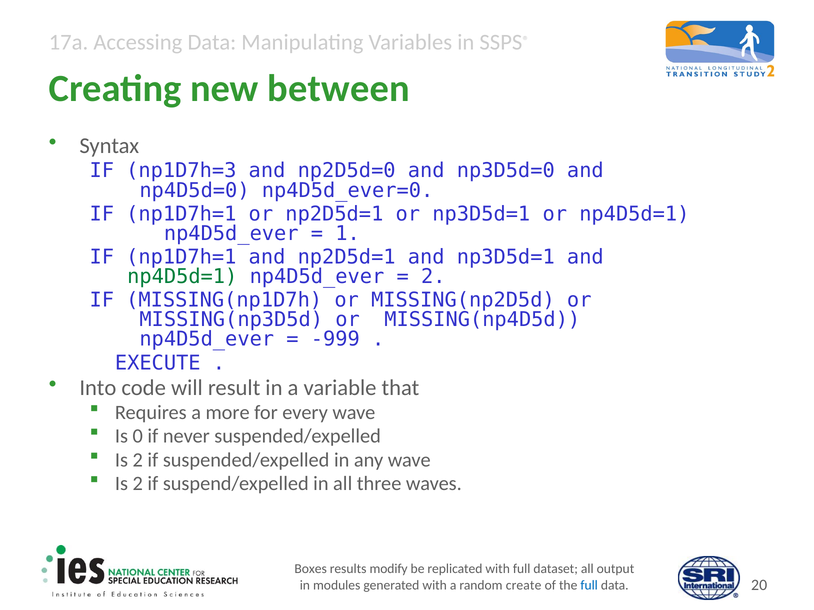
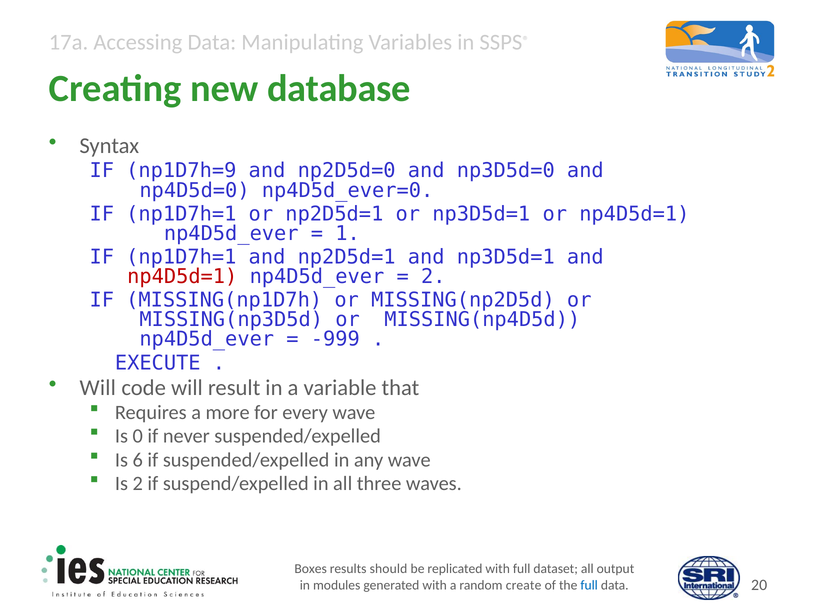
between: between -> database (339, 88)
np1D7h=3: np1D7h=3 -> np1D7h=9 (181, 171)
np4D5d=1 colour: green -> red (182, 277)
Into: Into -> Will (98, 388)
2: 2 -> 6 (138, 460)
modify: modify -> should (388, 569)
